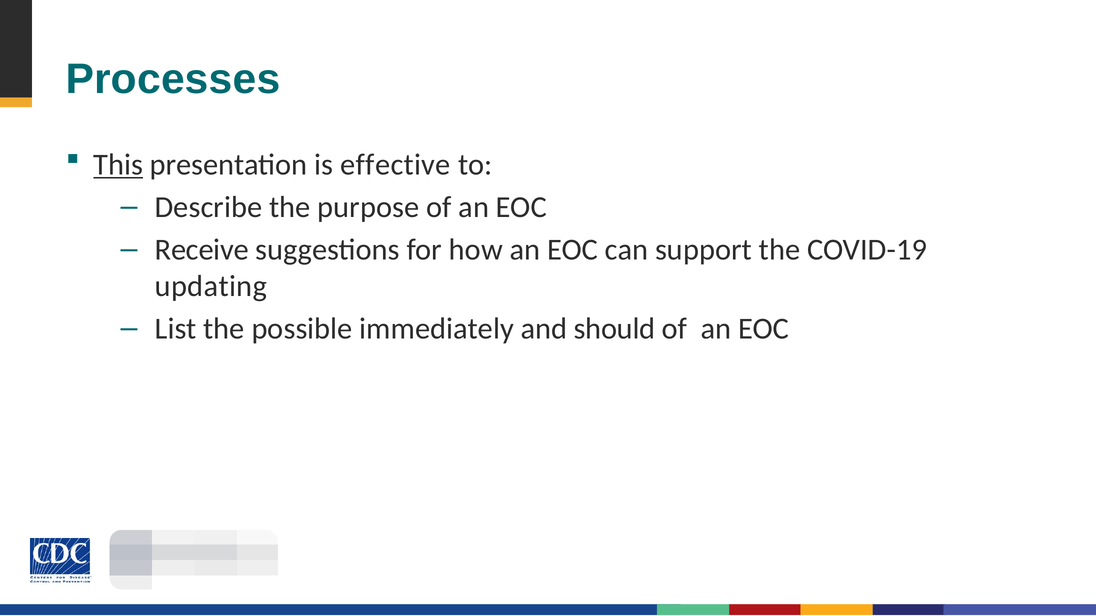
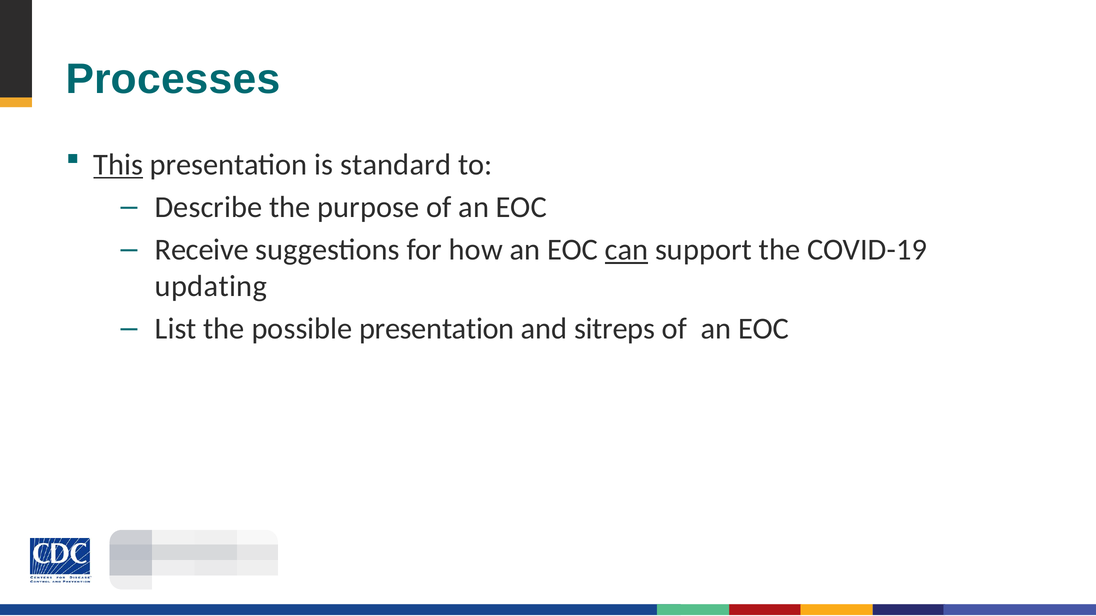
effective: effective -> standard (396, 165)
can underline: none -> present (627, 250)
possible immediately: immediately -> presentation (437, 329)
should: should -> sitreps (615, 329)
